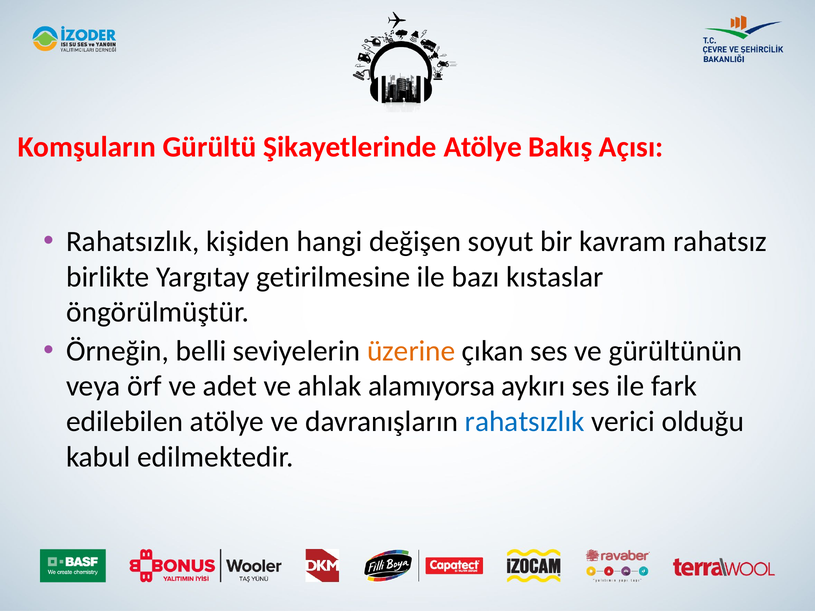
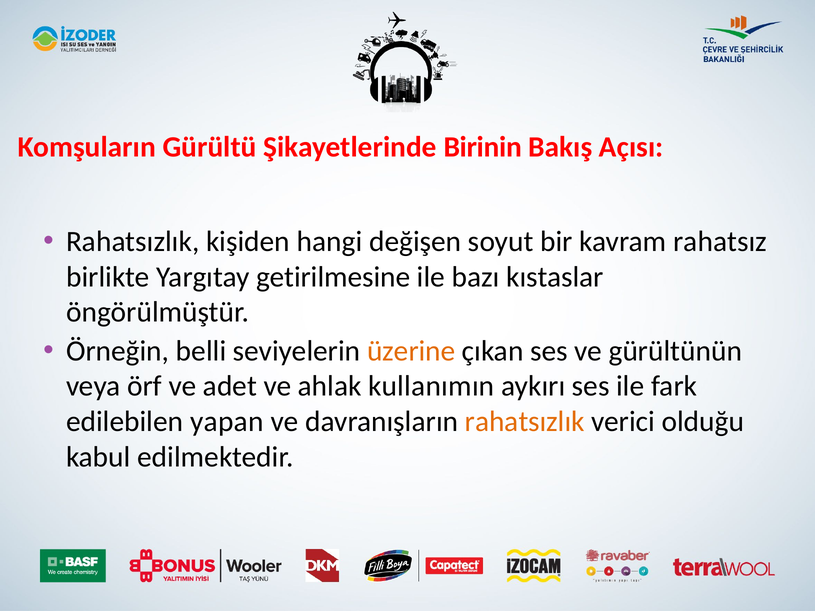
Şikayetlerinde Atölye: Atölye -> Birinin (483, 147)
alamıyorsa: alamıyorsa -> kullanımın (431, 386)
edilebilen atölye: atölye -> yapan (227, 422)
rahatsızlık colour: blue -> orange (525, 422)
